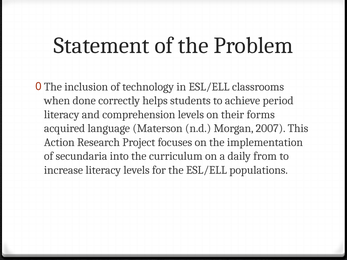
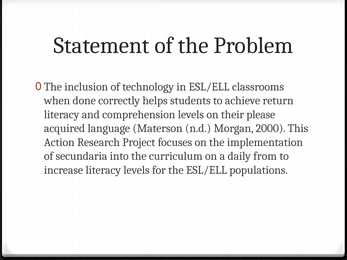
period: period -> return (278, 101)
forms: forms -> please (261, 115)
2007: 2007 -> 2000 (271, 128)
